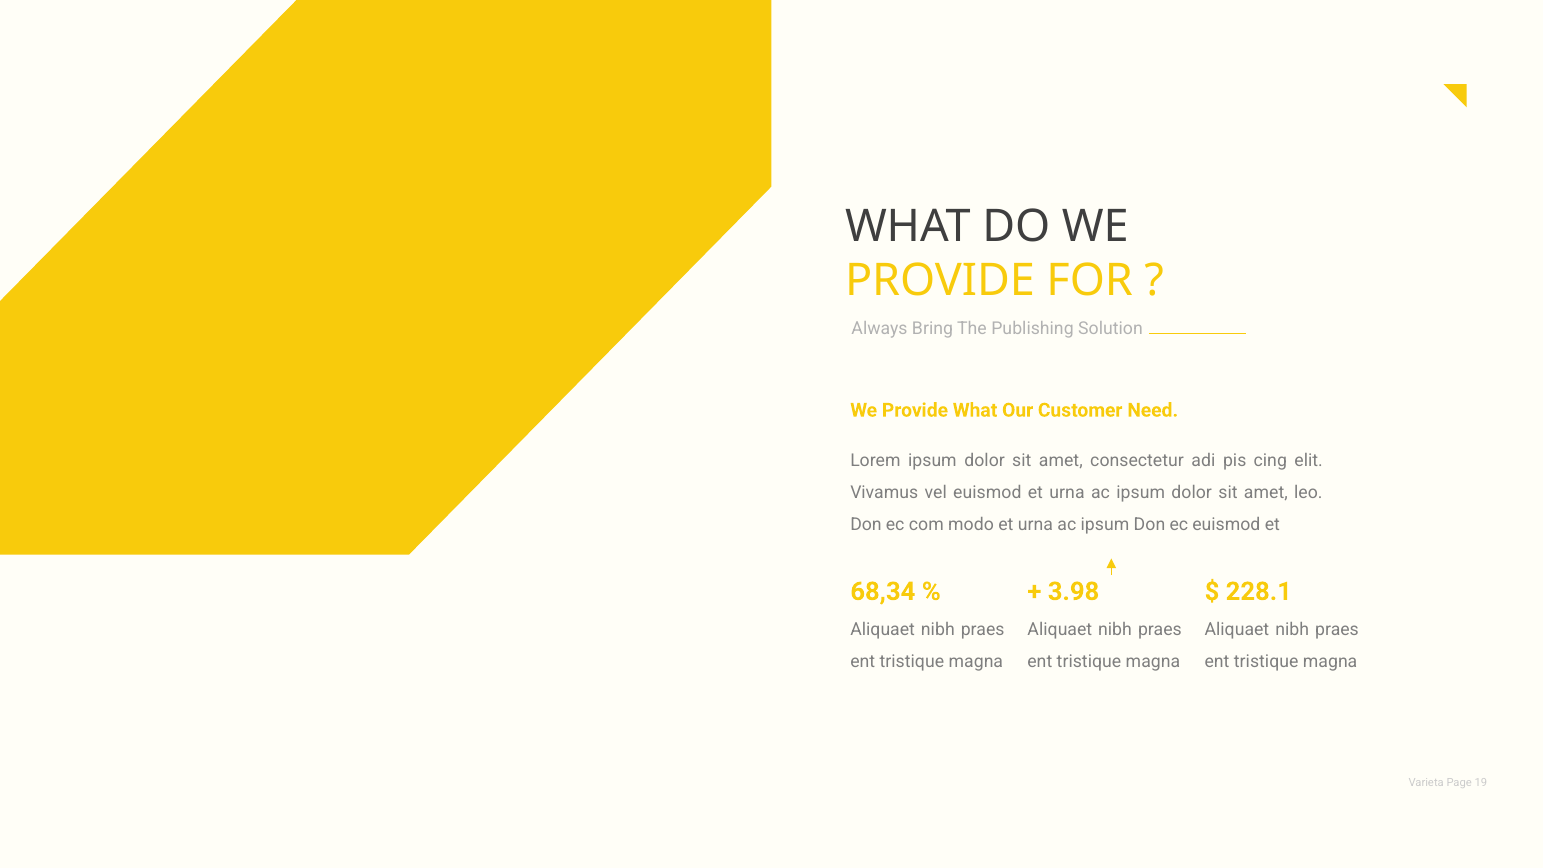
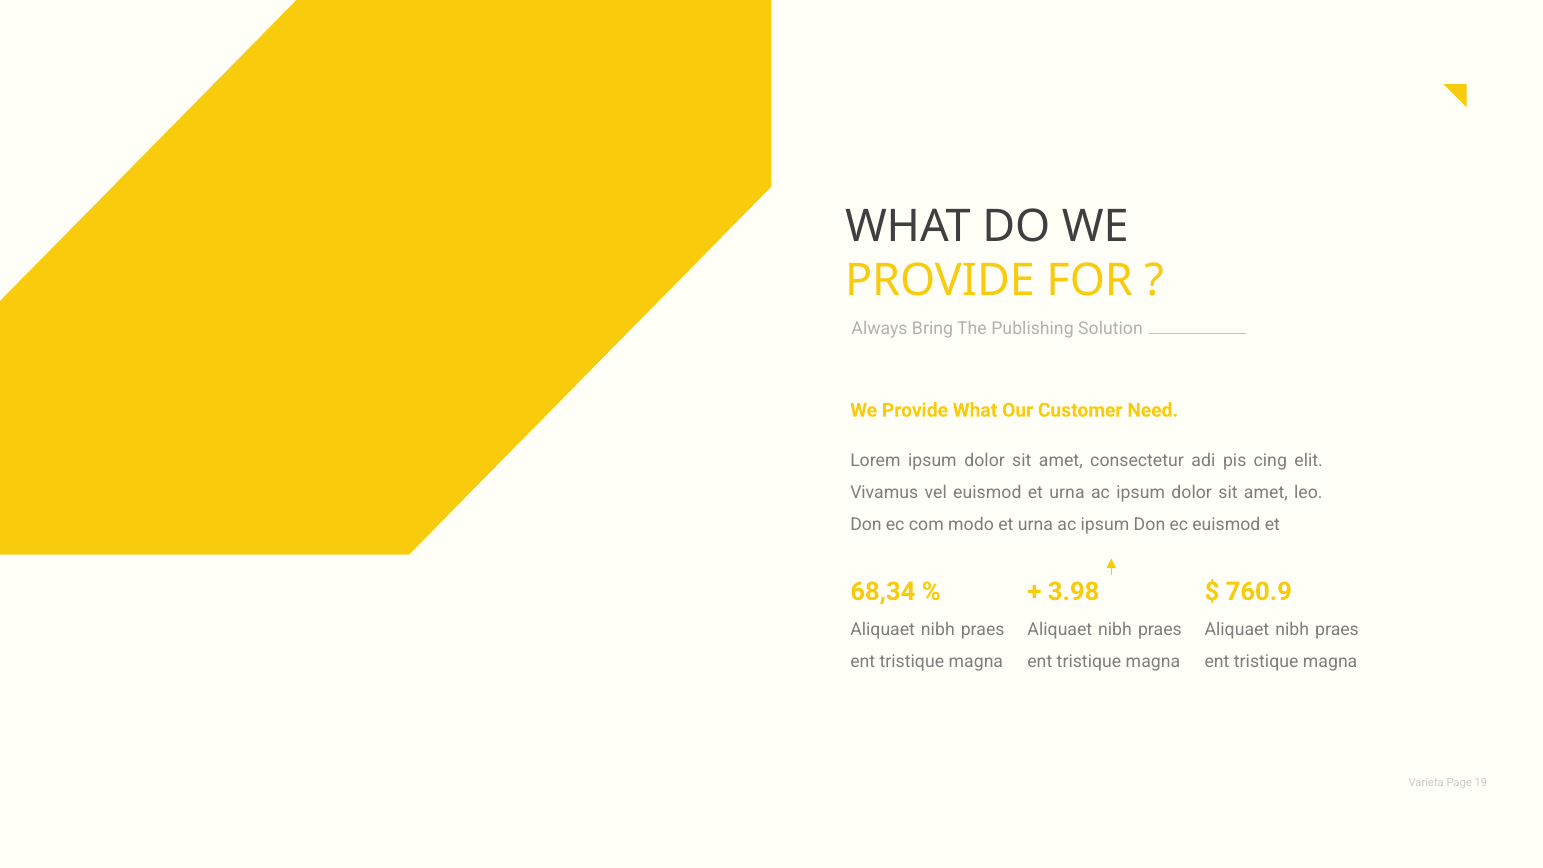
228.1: 228.1 -> 760.9 (1259, 591)
